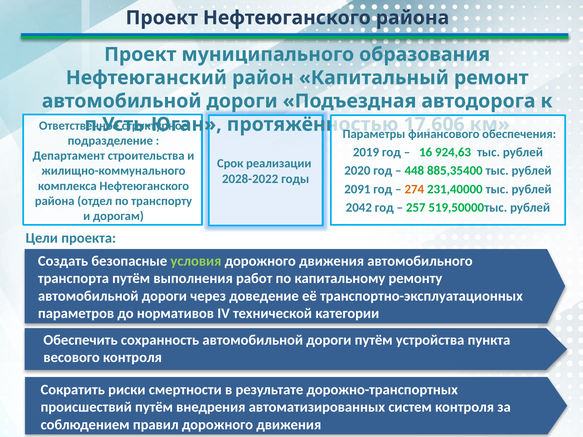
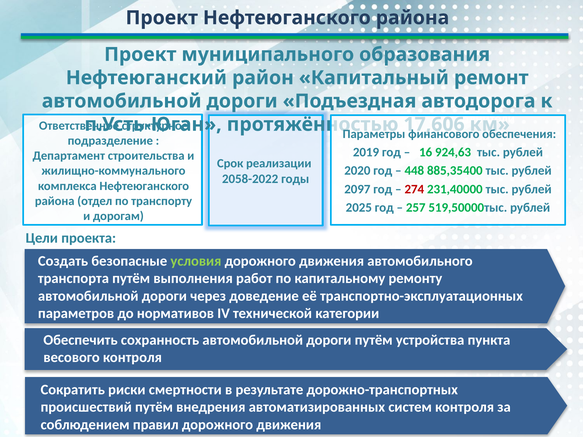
2028-2022: 2028-2022 -> 2058-2022 (250, 179)
2091: 2091 -> 2097 (357, 189)
274 colour: orange -> red (414, 189)
2042: 2042 -> 2025 (359, 208)
